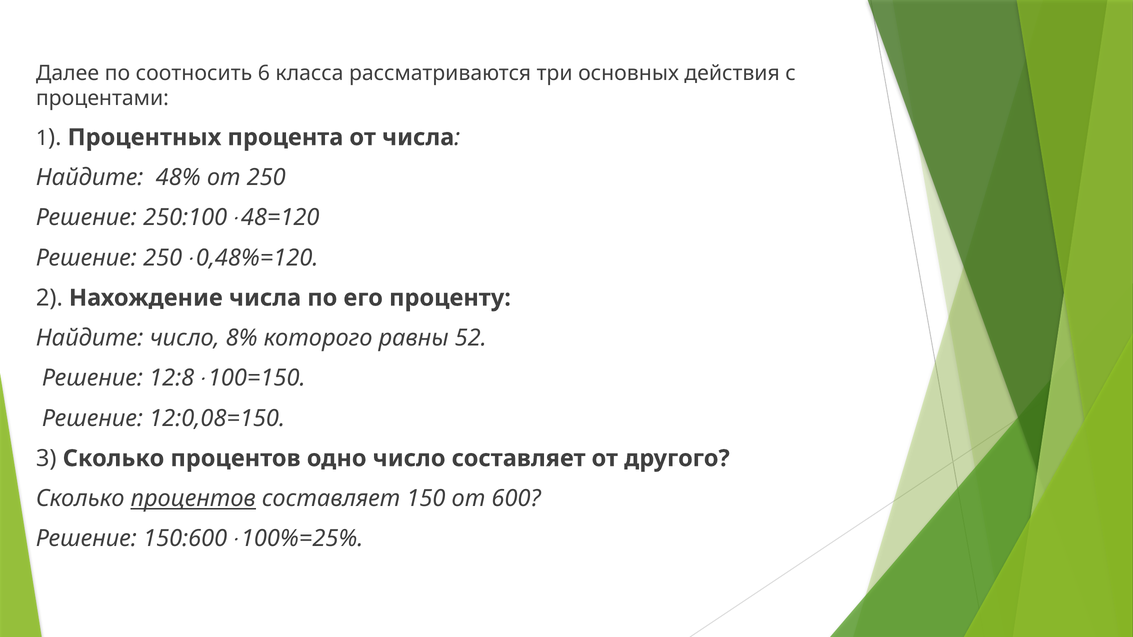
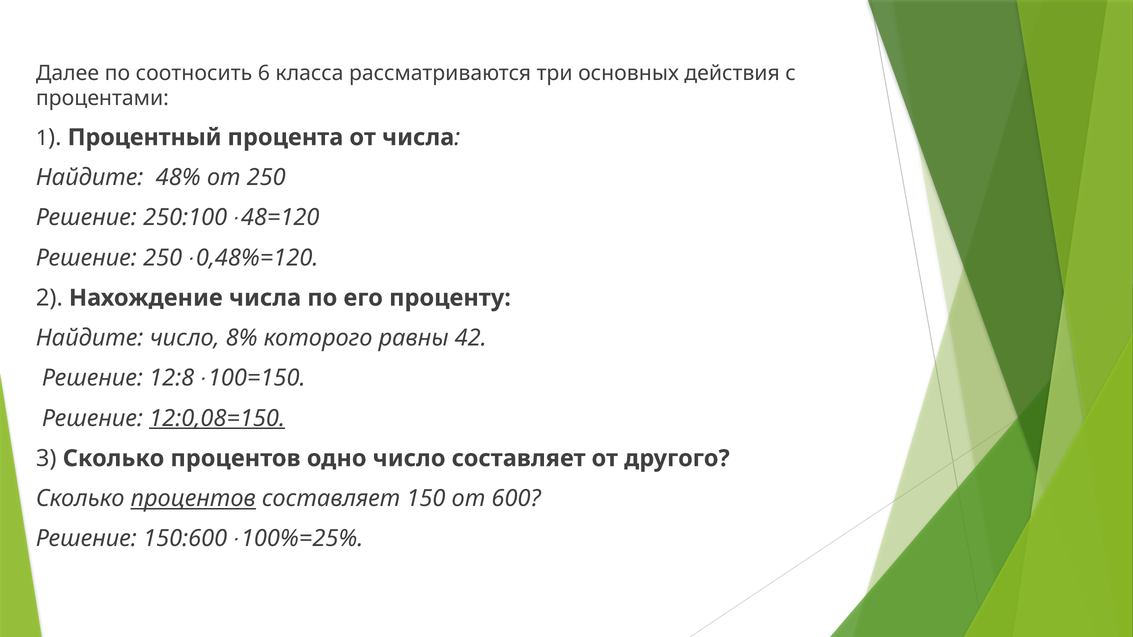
Процентных: Процентных -> Процентный (145, 137)
52: 52 -> 42 (471, 338)
12:0,08=150 underline: none -> present (217, 418)
